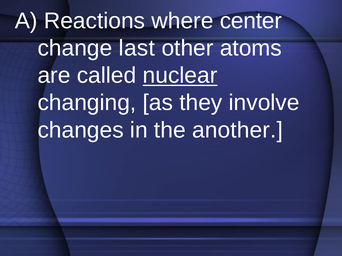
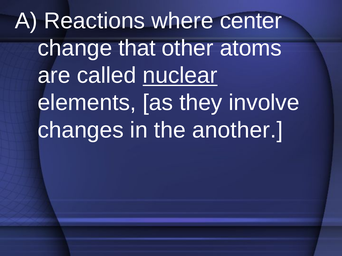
last: last -> that (137, 48)
changing: changing -> elements (87, 103)
